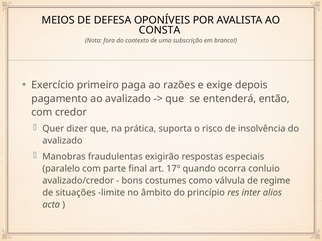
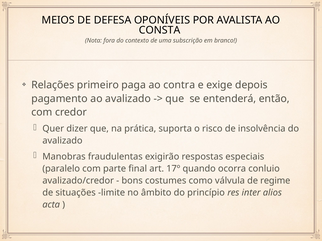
Exercício: Exercício -> Relações (53, 85)
razões: razões -> contra (179, 85)
